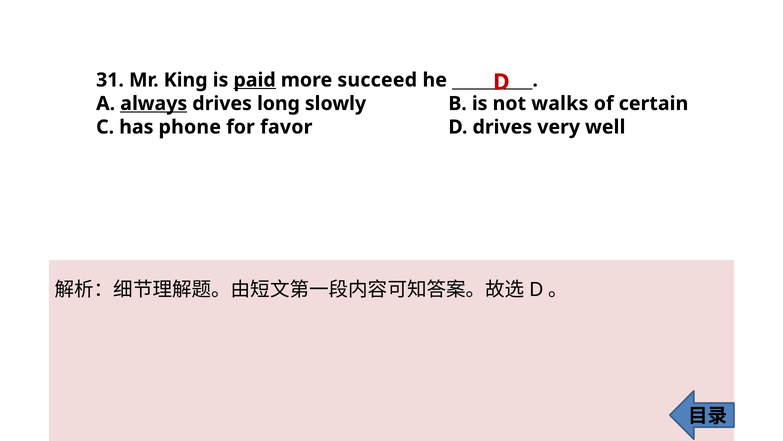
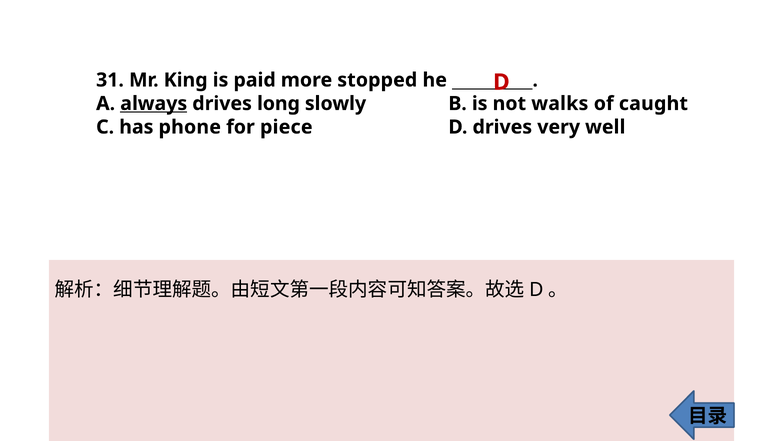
paid underline: present -> none (255, 80)
succeed: succeed -> stopped (377, 80)
certain: certain -> caught (653, 103)
favor: favor -> piece (286, 127)
